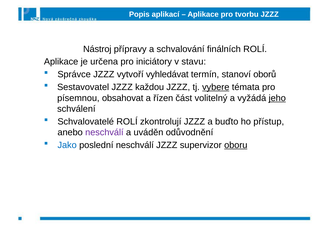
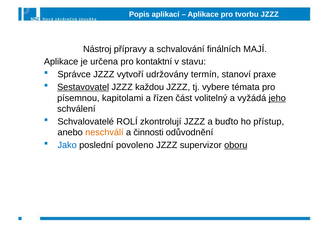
finálních ROLÍ: ROLÍ -> MAJÍ (255, 49)
iniciátory: iniciátory -> kontaktní (154, 62)
vyhledávat: vyhledávat -> udržovány (167, 74)
oborů: oborů -> praxe (265, 74)
Sestavovatel underline: none -> present (83, 87)
vybere underline: present -> none (216, 87)
obsahovat: obsahovat -> kapitolami (123, 98)
neschválí colour: purple -> orange (104, 132)
uváděn: uváděn -> činnosti (149, 132)
poslední neschválí: neschválí -> povoleno (135, 145)
